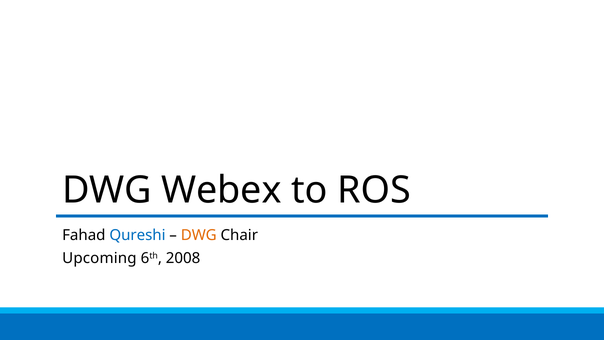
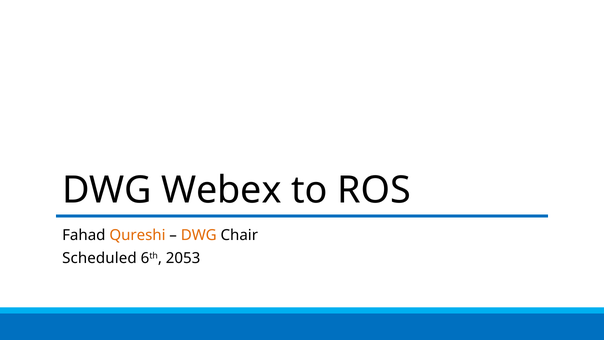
Qureshi colour: blue -> orange (137, 235)
Upcoming: Upcoming -> Scheduled (99, 258)
2008: 2008 -> 2053 (183, 258)
